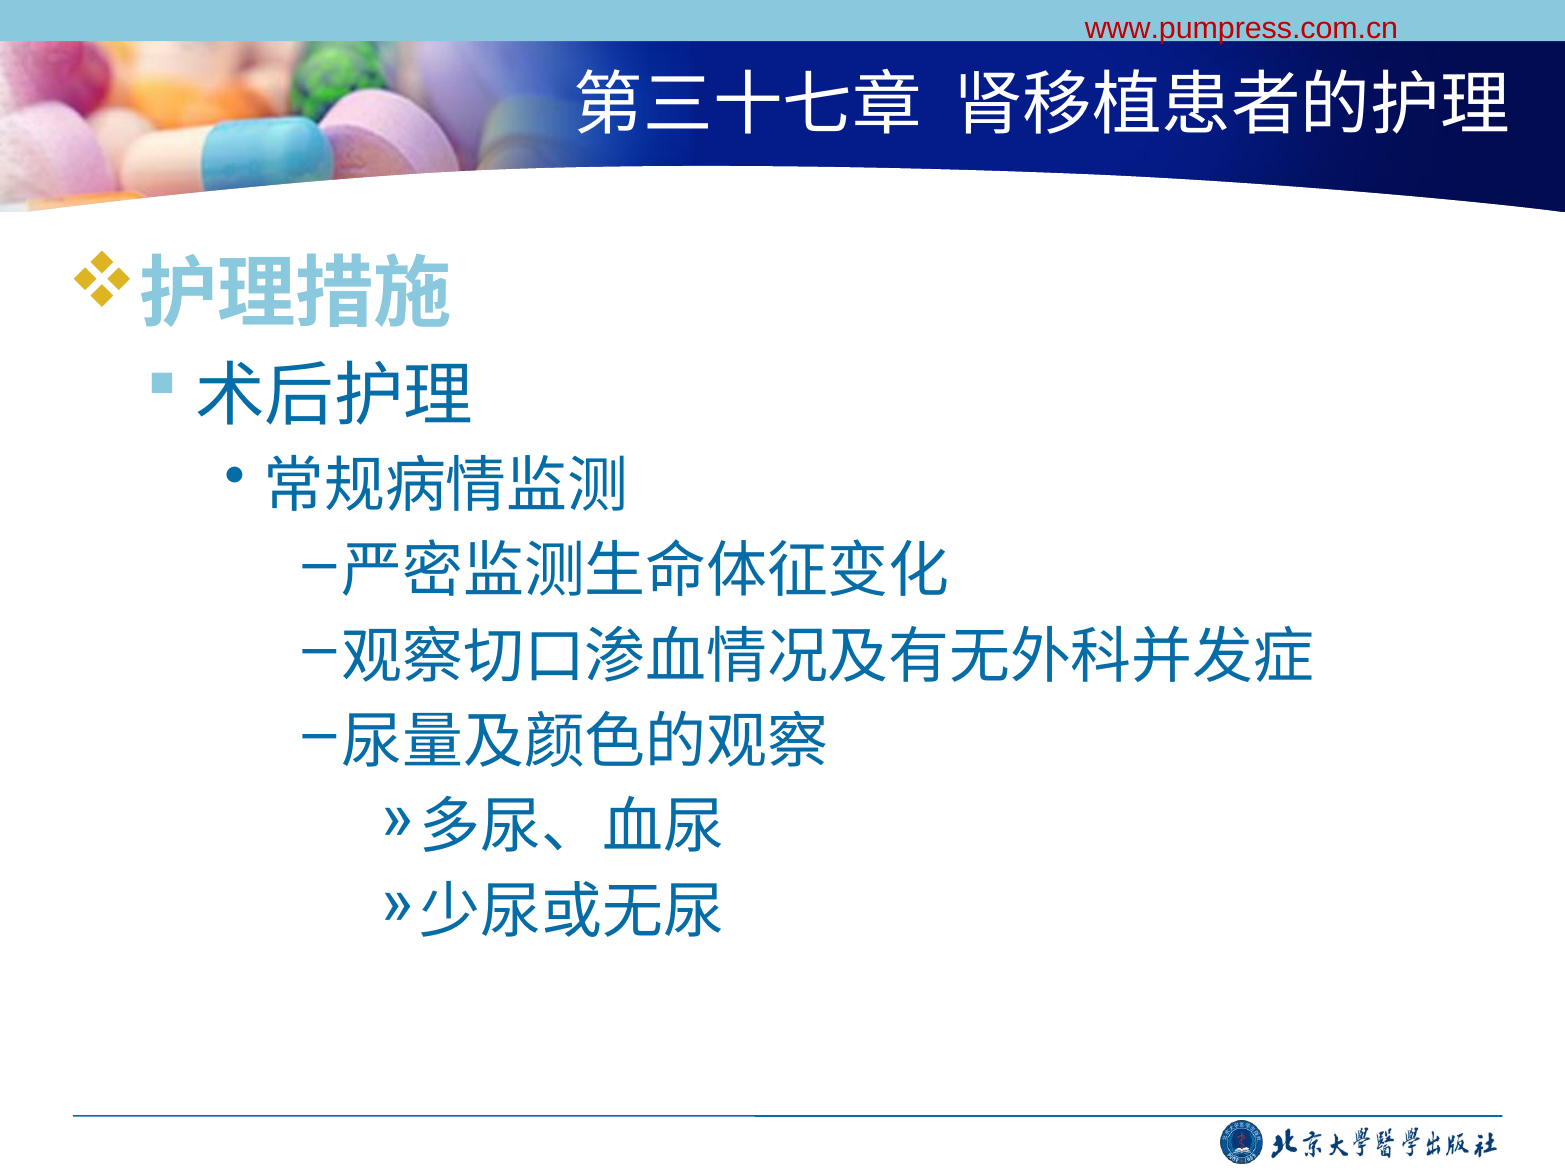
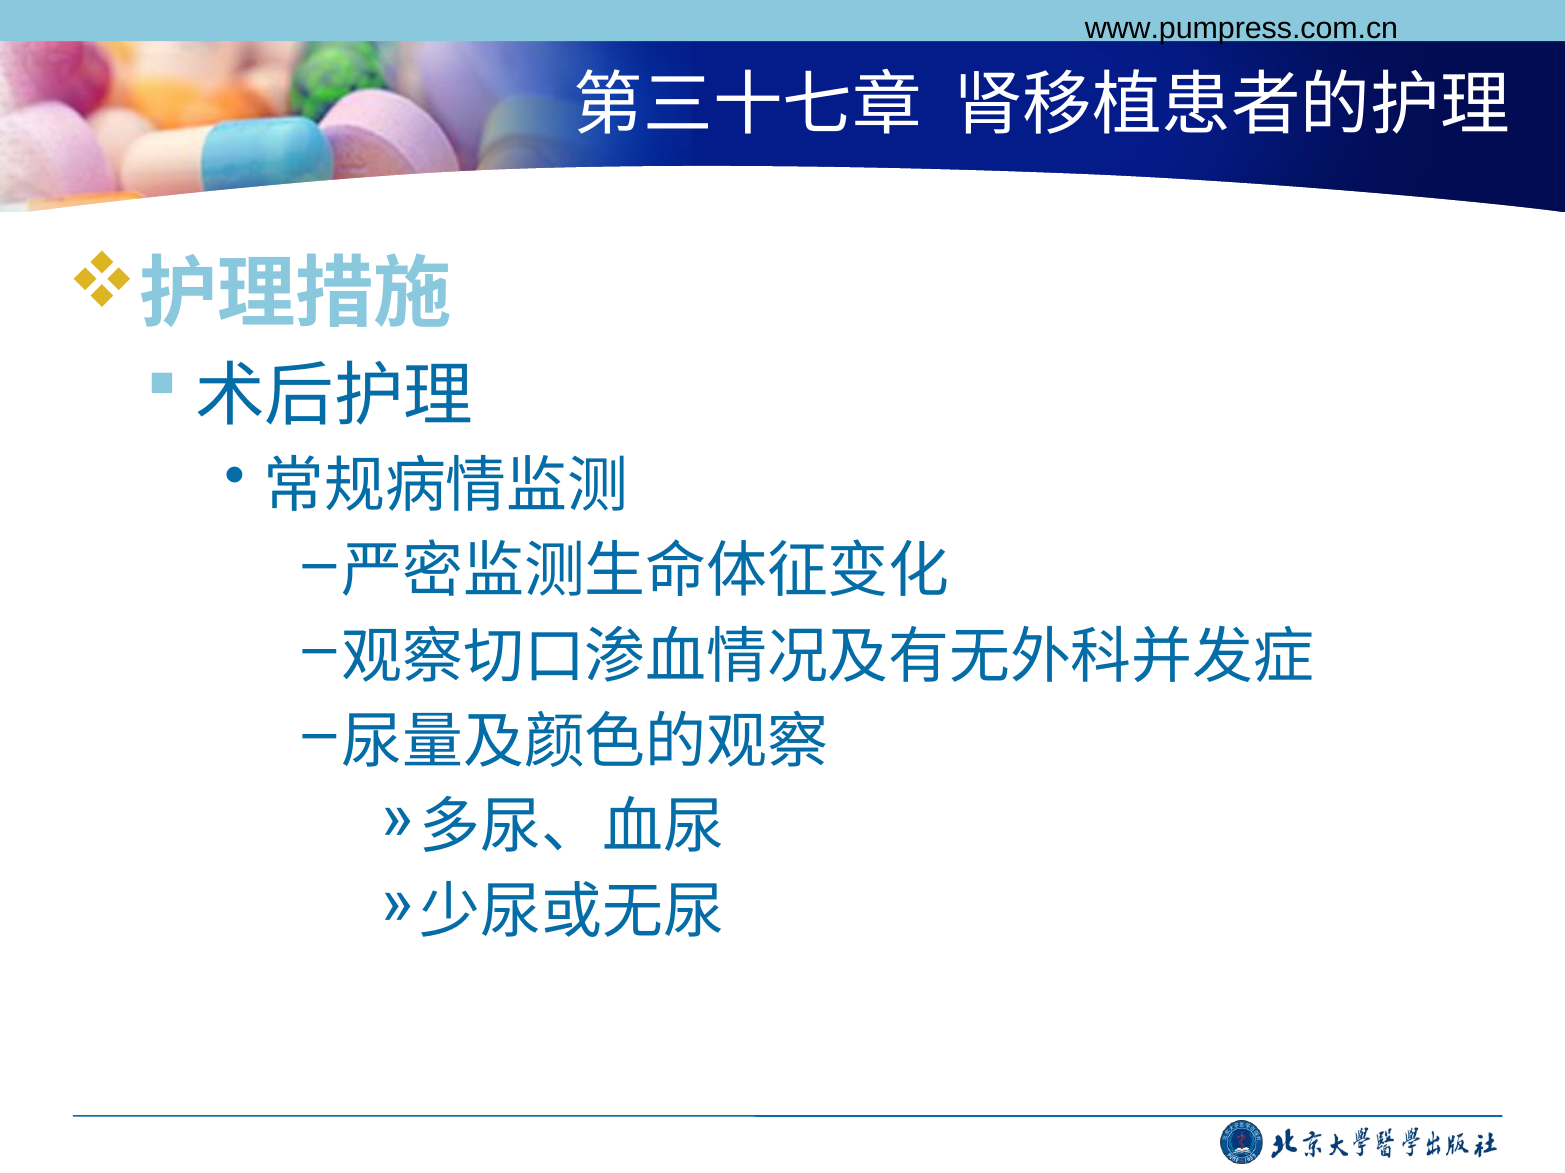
www.pumpress.com.cn colour: red -> black (1241, 28)
